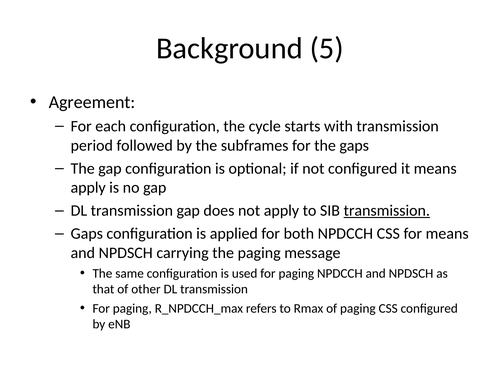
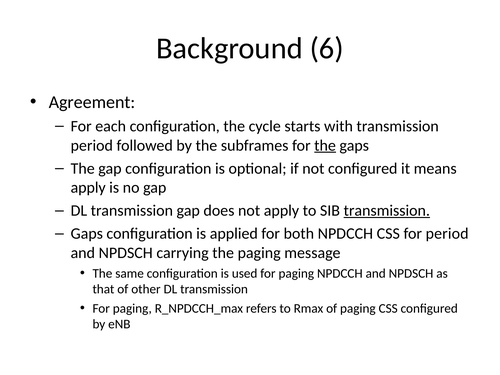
5: 5 -> 6 (327, 48)
the underline: none -> present (325, 145)
for means: means -> period (447, 234)
